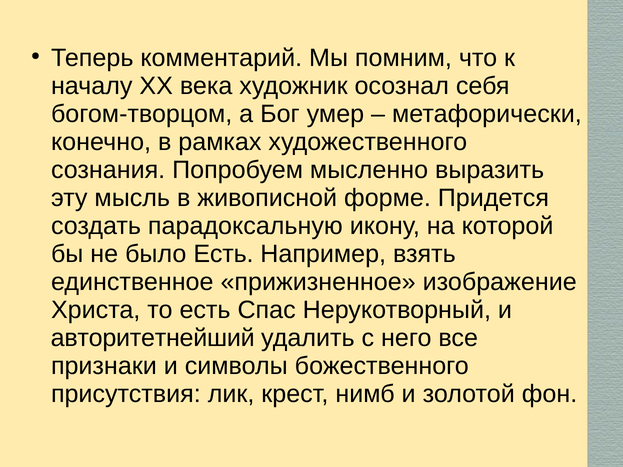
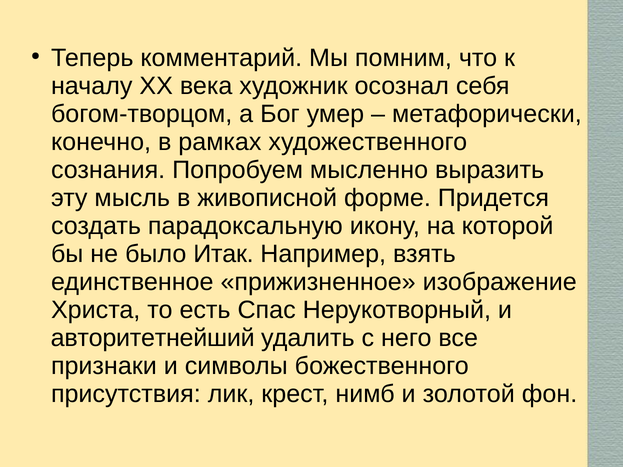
было Есть: Есть -> Итак (223, 254)
